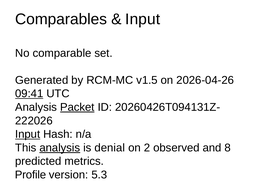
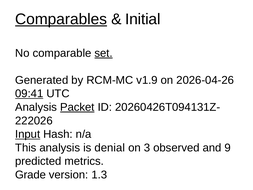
Comparables underline: none -> present (61, 19)
Input: Input -> Initial (143, 19)
set underline: none -> present (104, 53)
v1.5: v1.5 -> v1.9 (147, 80)
analysis underline: present -> none (60, 148)
2: 2 -> 3 (147, 148)
8: 8 -> 9 (228, 148)
Profile: Profile -> Grade (31, 175)
5.3: 5.3 -> 1.3 (99, 175)
